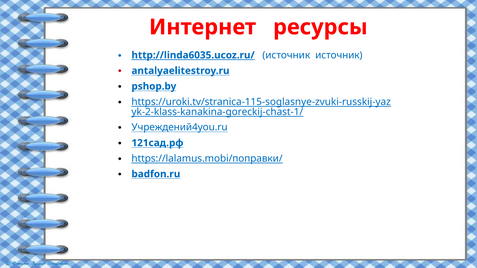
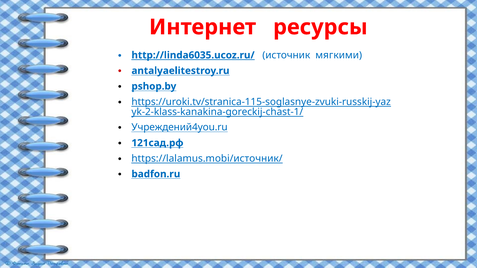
источник источник: источник -> мягкими (339, 55)
https://lalamus.mobi/поправки/: https://lalamus.mobi/поправки/ -> https://lalamus.mobi/источник/ (207, 159)
